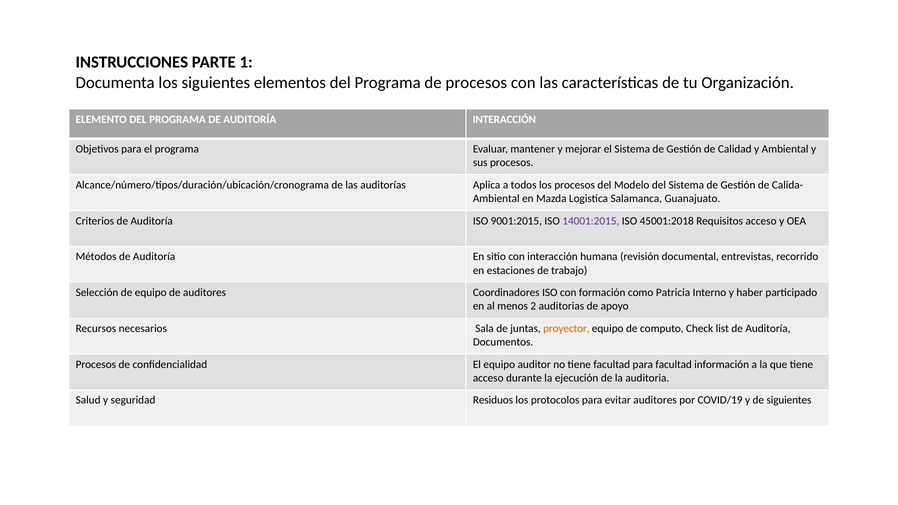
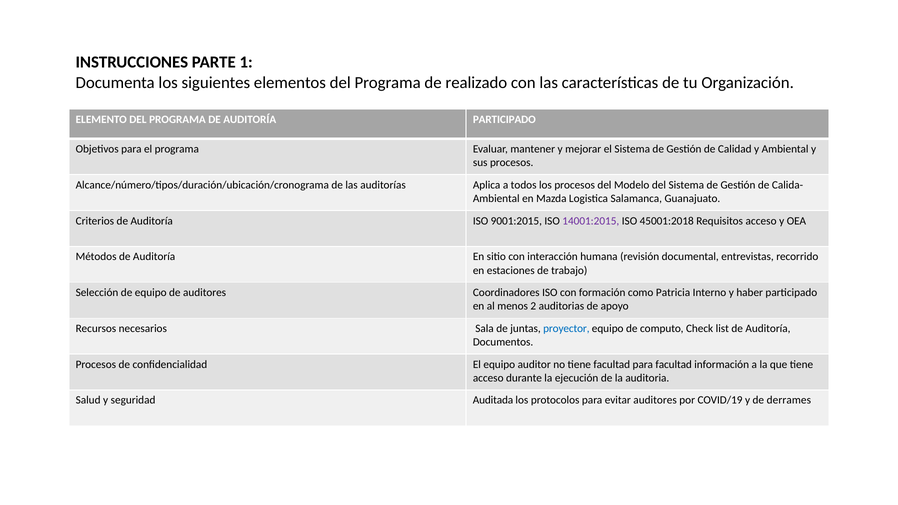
de procesos: procesos -> realizado (476, 83)
AUDITORÍA INTERACCIÓN: INTERACCIÓN -> PARTICIPADO (504, 120)
proyector colour: orange -> blue (566, 329)
Residuos: Residuos -> Auditada (493, 400)
de siguientes: siguientes -> derrames (789, 400)
